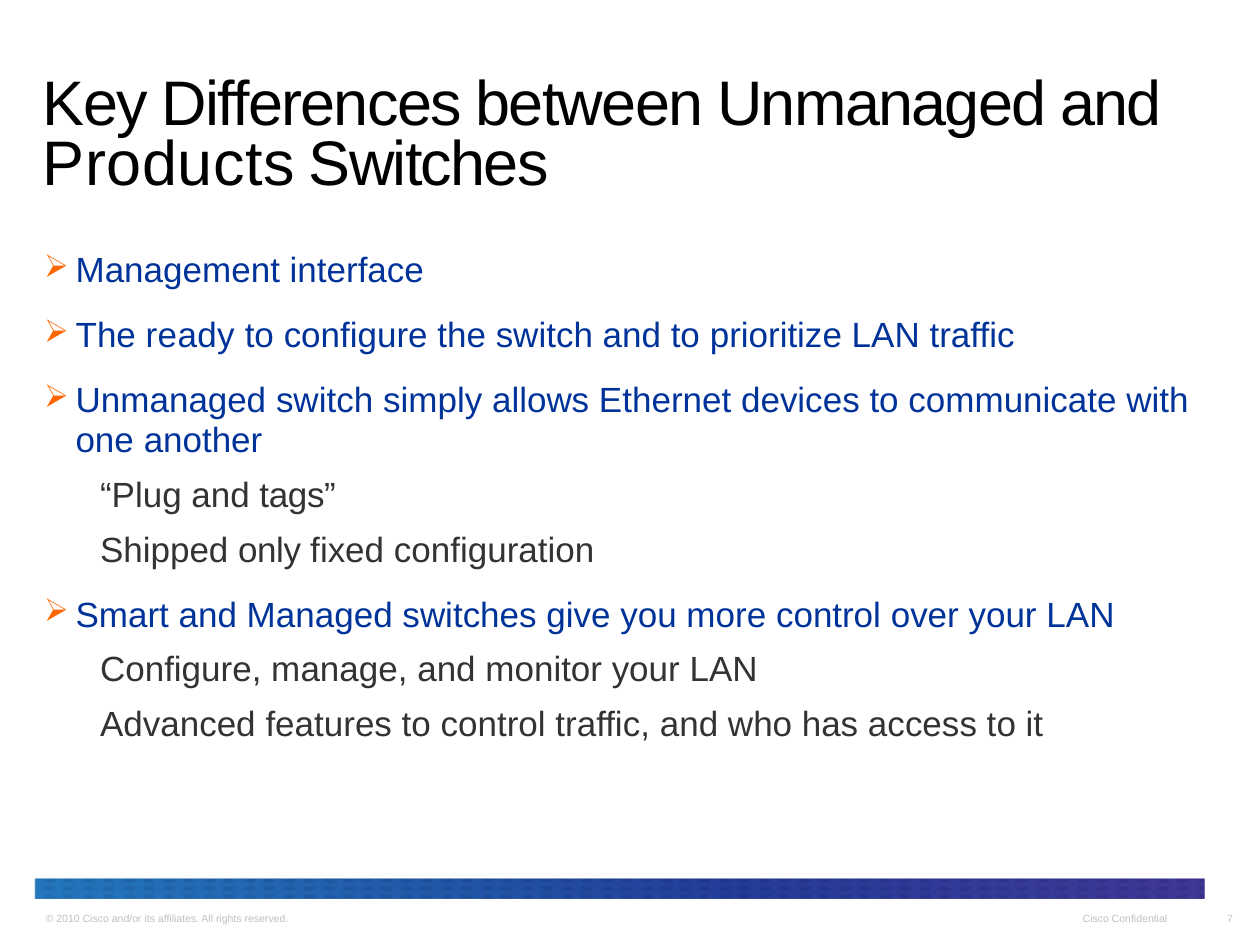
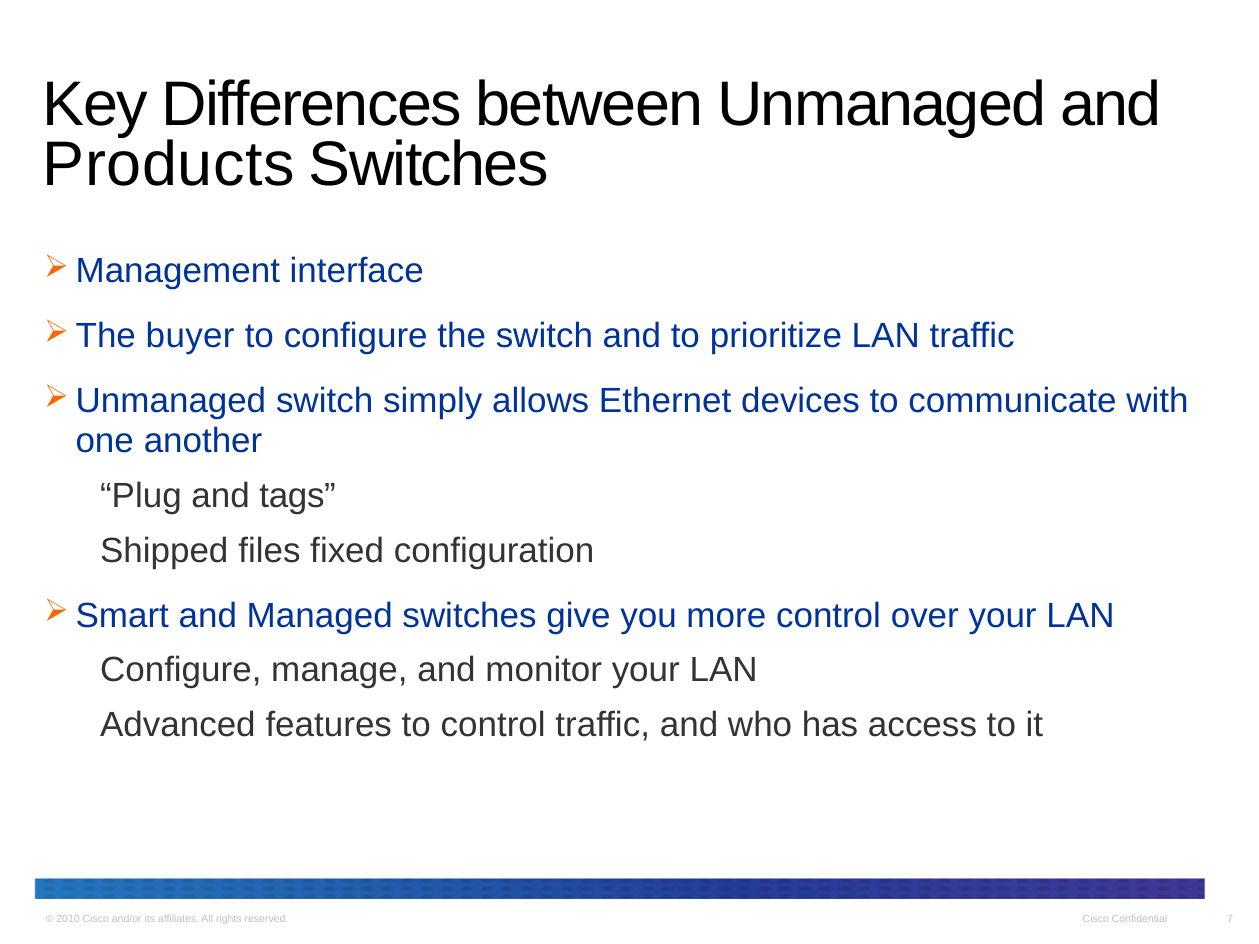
ready: ready -> buyer (190, 336)
only: only -> files (269, 551)
